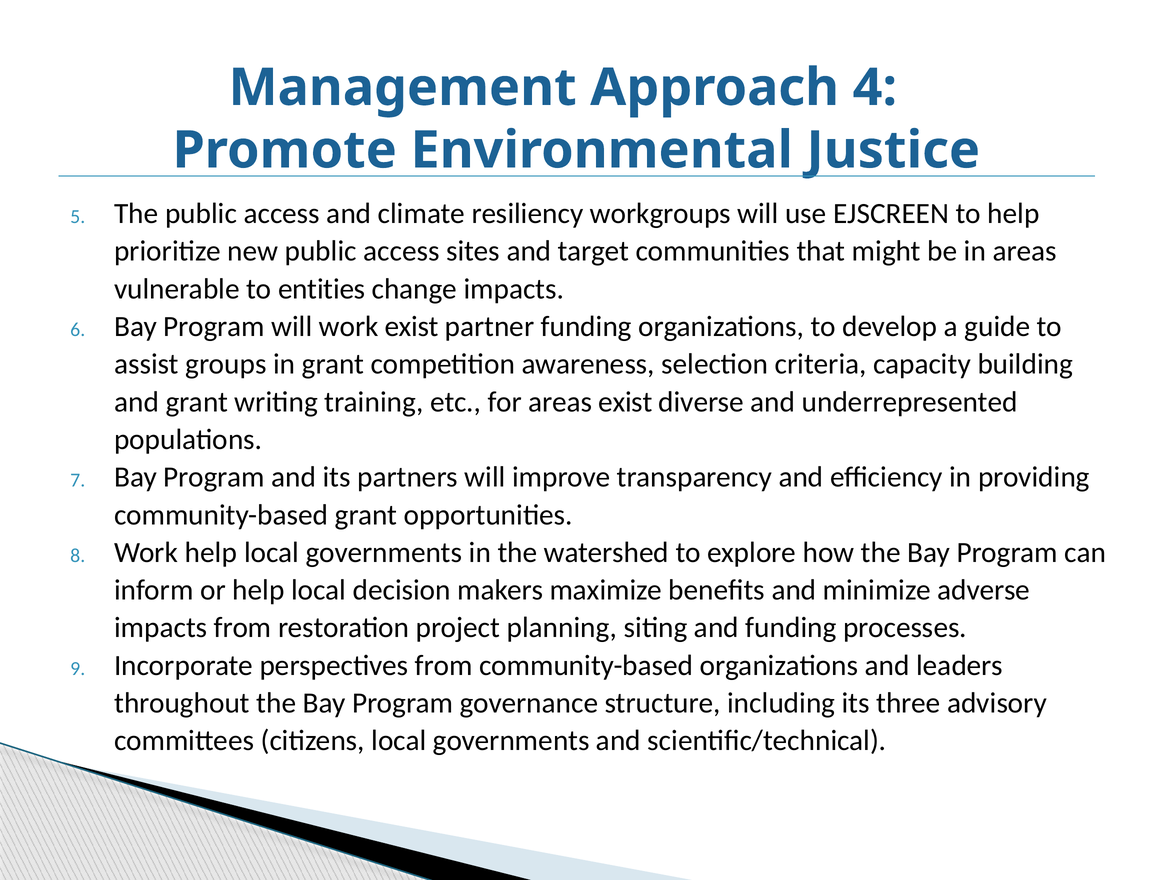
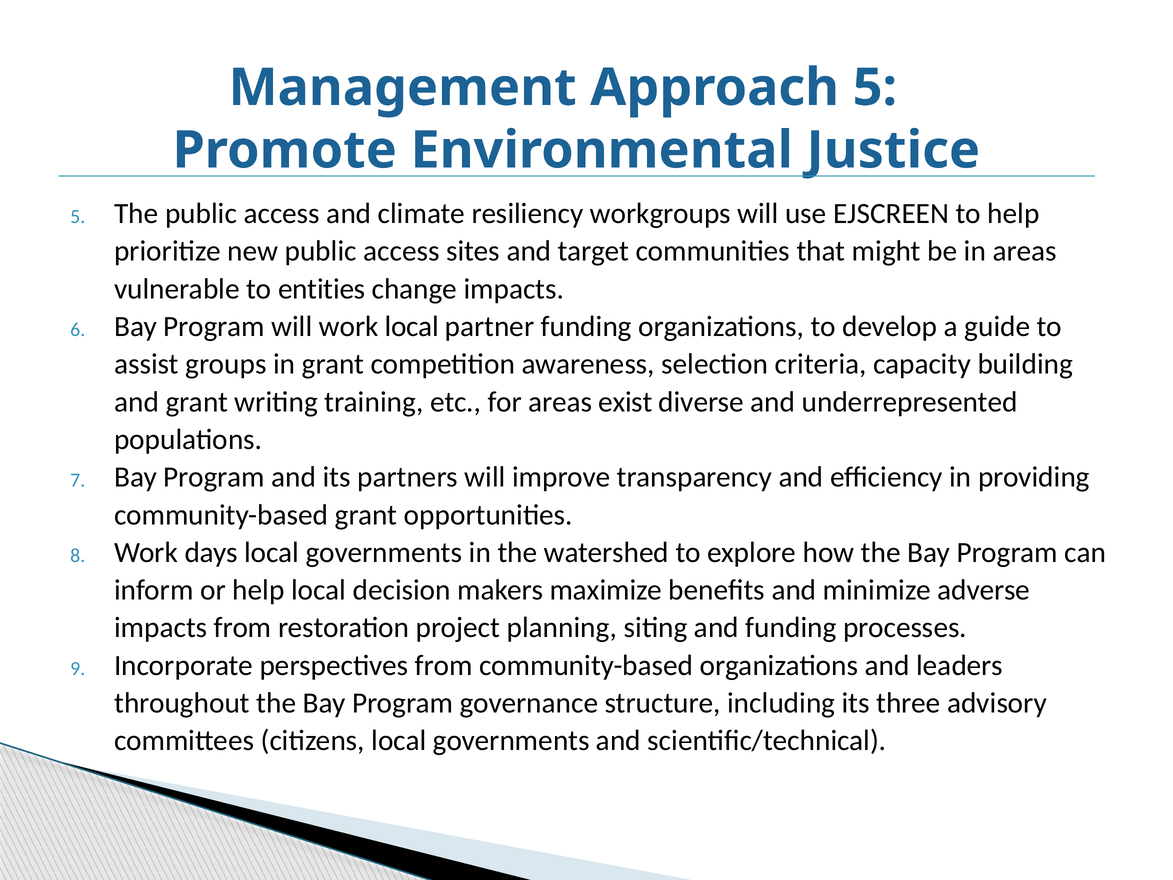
Approach 4: 4 -> 5 (875, 88)
work exist: exist -> local (412, 327)
Work help: help -> days (211, 552)
